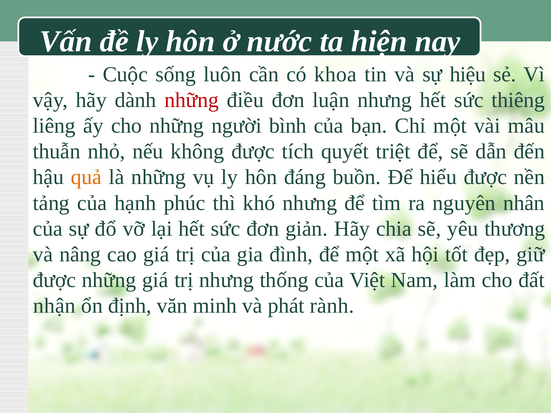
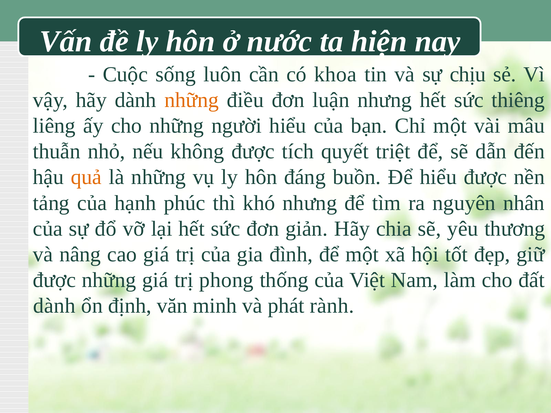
hiệu: hiệu -> chịu (468, 74)
những colour: red -> orange (192, 100)
người bình: bình -> hiểu (288, 126)
trị nhưng: nhưng -> phong (226, 280)
nhận: nhận -> dành (54, 306)
